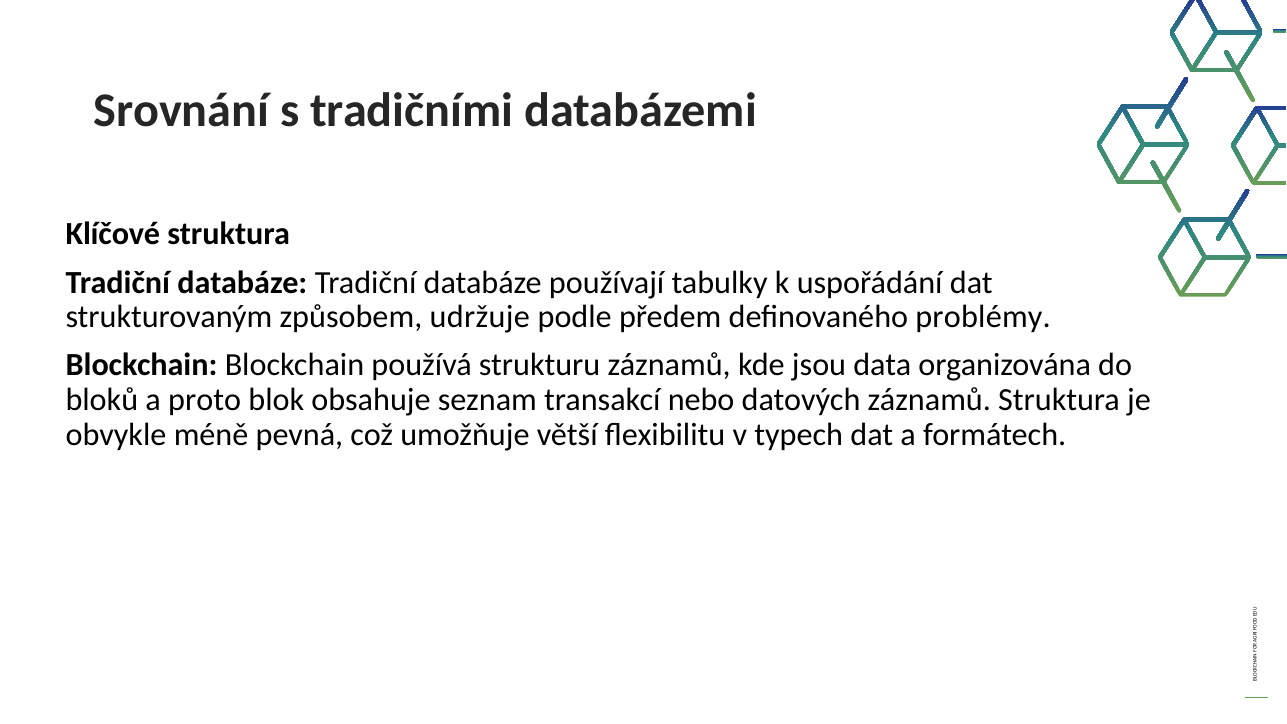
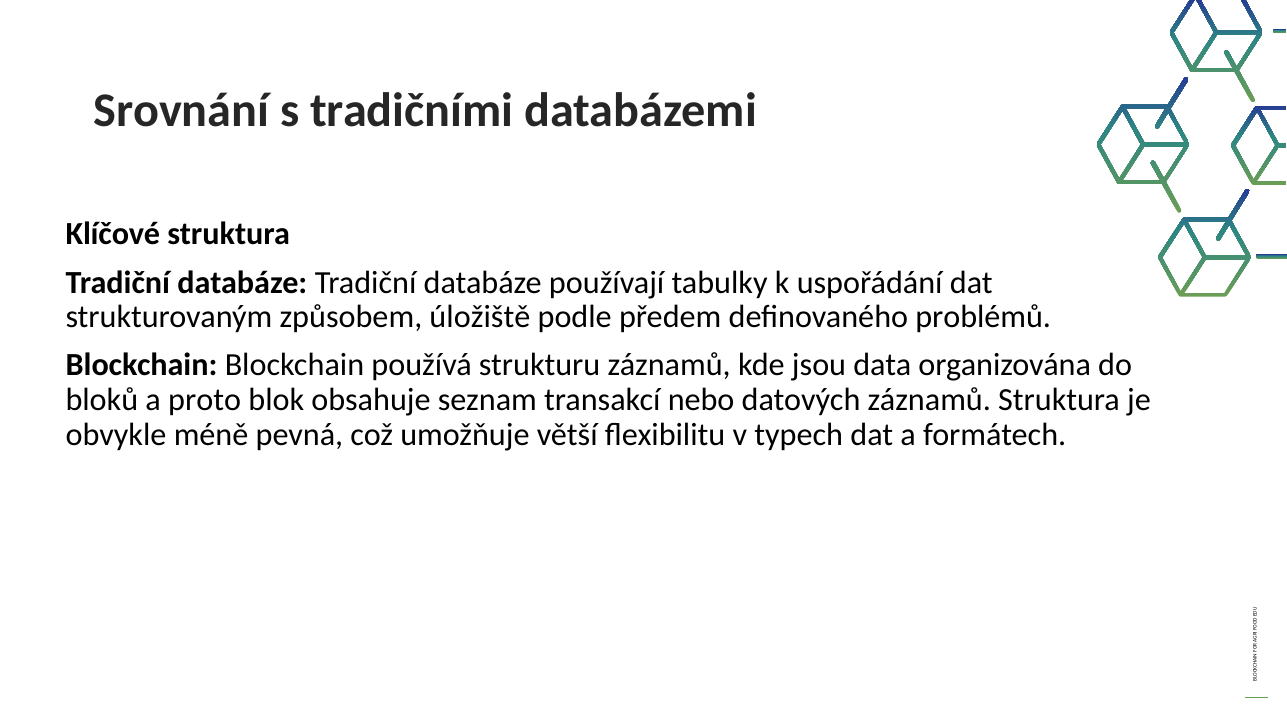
udržuje: udržuje -> úložiště (480, 317)
problémy: problémy -> problémů (983, 317)
